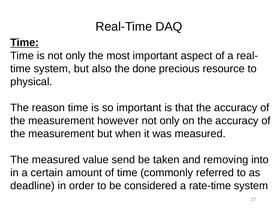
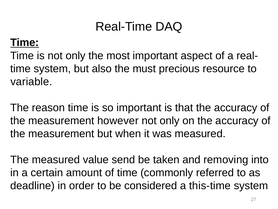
done: done -> must (144, 68)
physical: physical -> variable (31, 81)
rate-time: rate-time -> this-time (210, 185)
